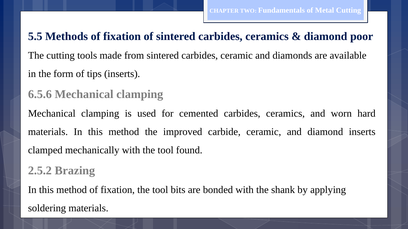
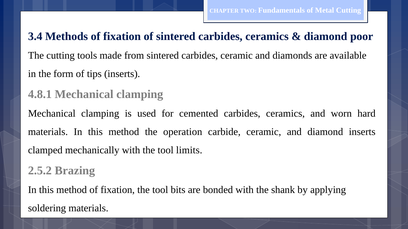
5.5: 5.5 -> 3.4 (35, 37)
6.5.6: 6.5.6 -> 4.8.1 (40, 95)
improved: improved -> operation (183, 132)
found: found -> limits (189, 151)
